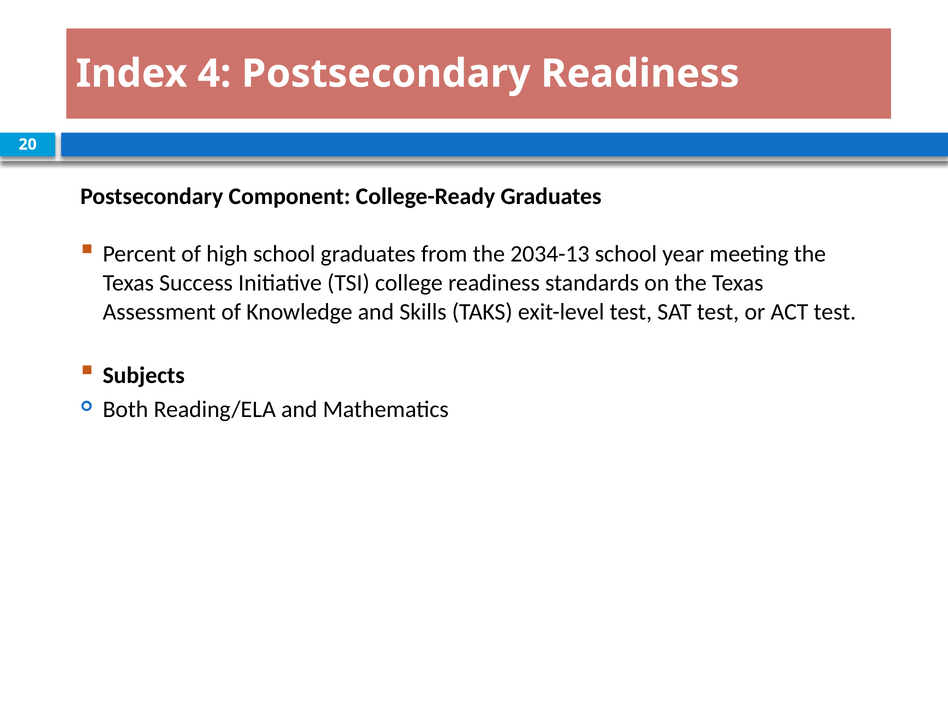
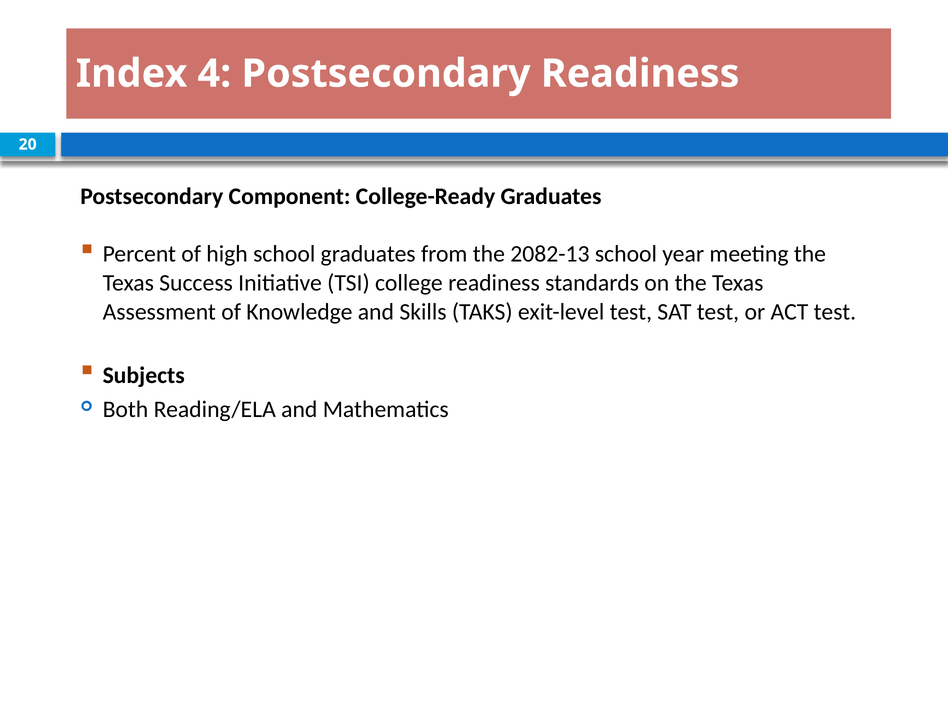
2034-13: 2034-13 -> 2082-13 (550, 254)
